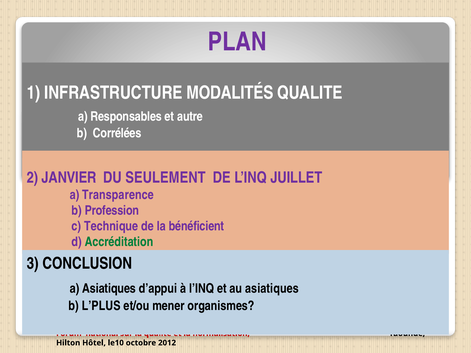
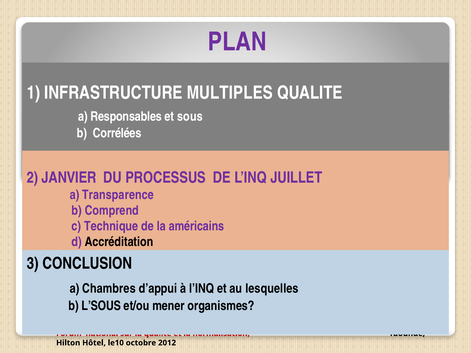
MODALITÉS: MODALITÉS -> MULTIPLES (230, 93)
autre: autre -> sous (190, 117)
SEULEMENT: SEULEMENT -> PROCESSUS (166, 178)
Profession: Profession -> Comprend (112, 211)
bénéficient: bénéficient -> américains (196, 226)
Accréditation colour: green -> black (119, 242)
a Asiatiques: Asiatiques -> Chambres (109, 289)
au asiatiques: asiatiques -> lesquelles (272, 289)
L’PLUS: L’PLUS -> L’SOUS (101, 306)
